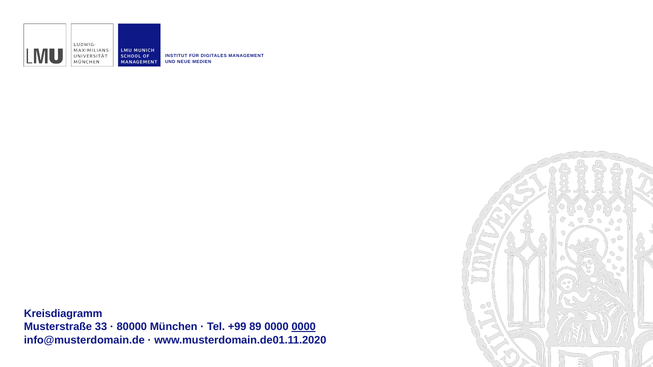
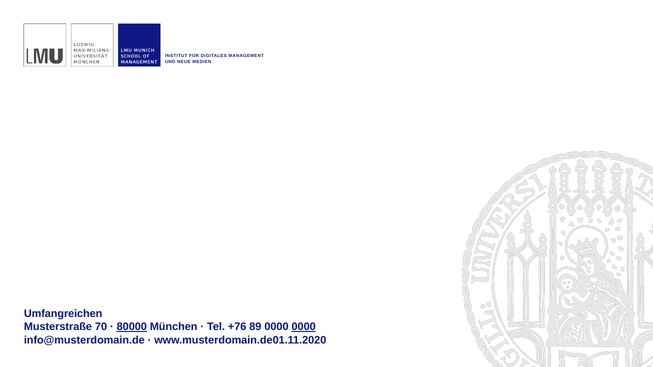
Kreisdiagramm: Kreisdiagramm -> Umfangreichen (63, 314)
33: 33 -> 70 (101, 327)
80000 underline: none -> present (132, 327)
+99: +99 -> +76 (237, 327)
